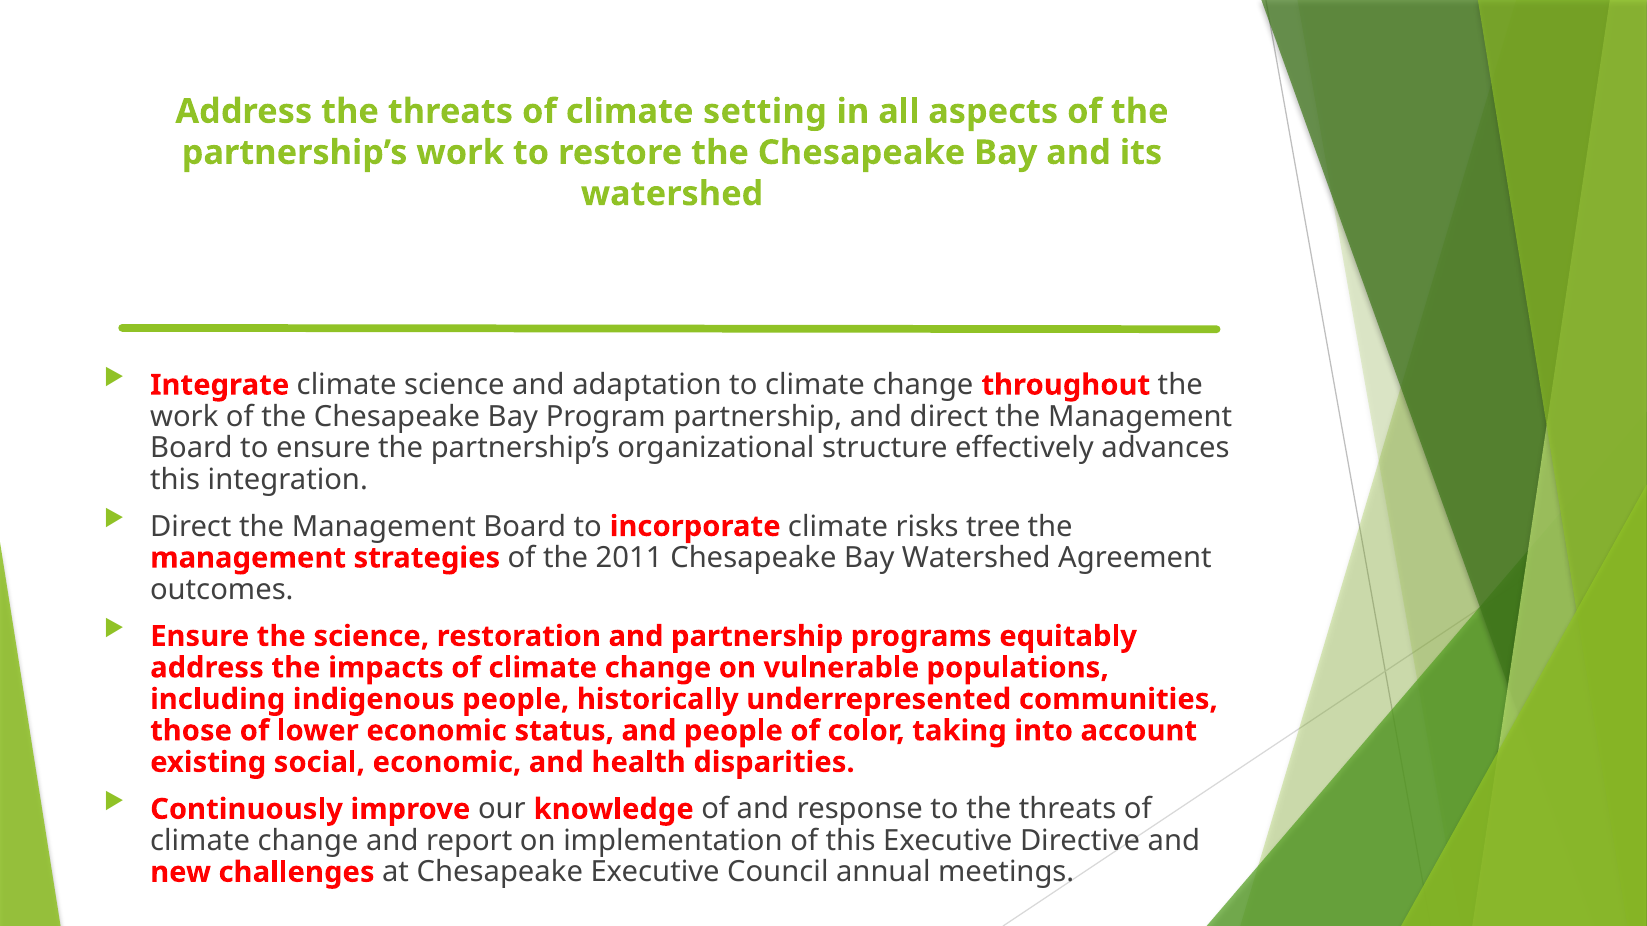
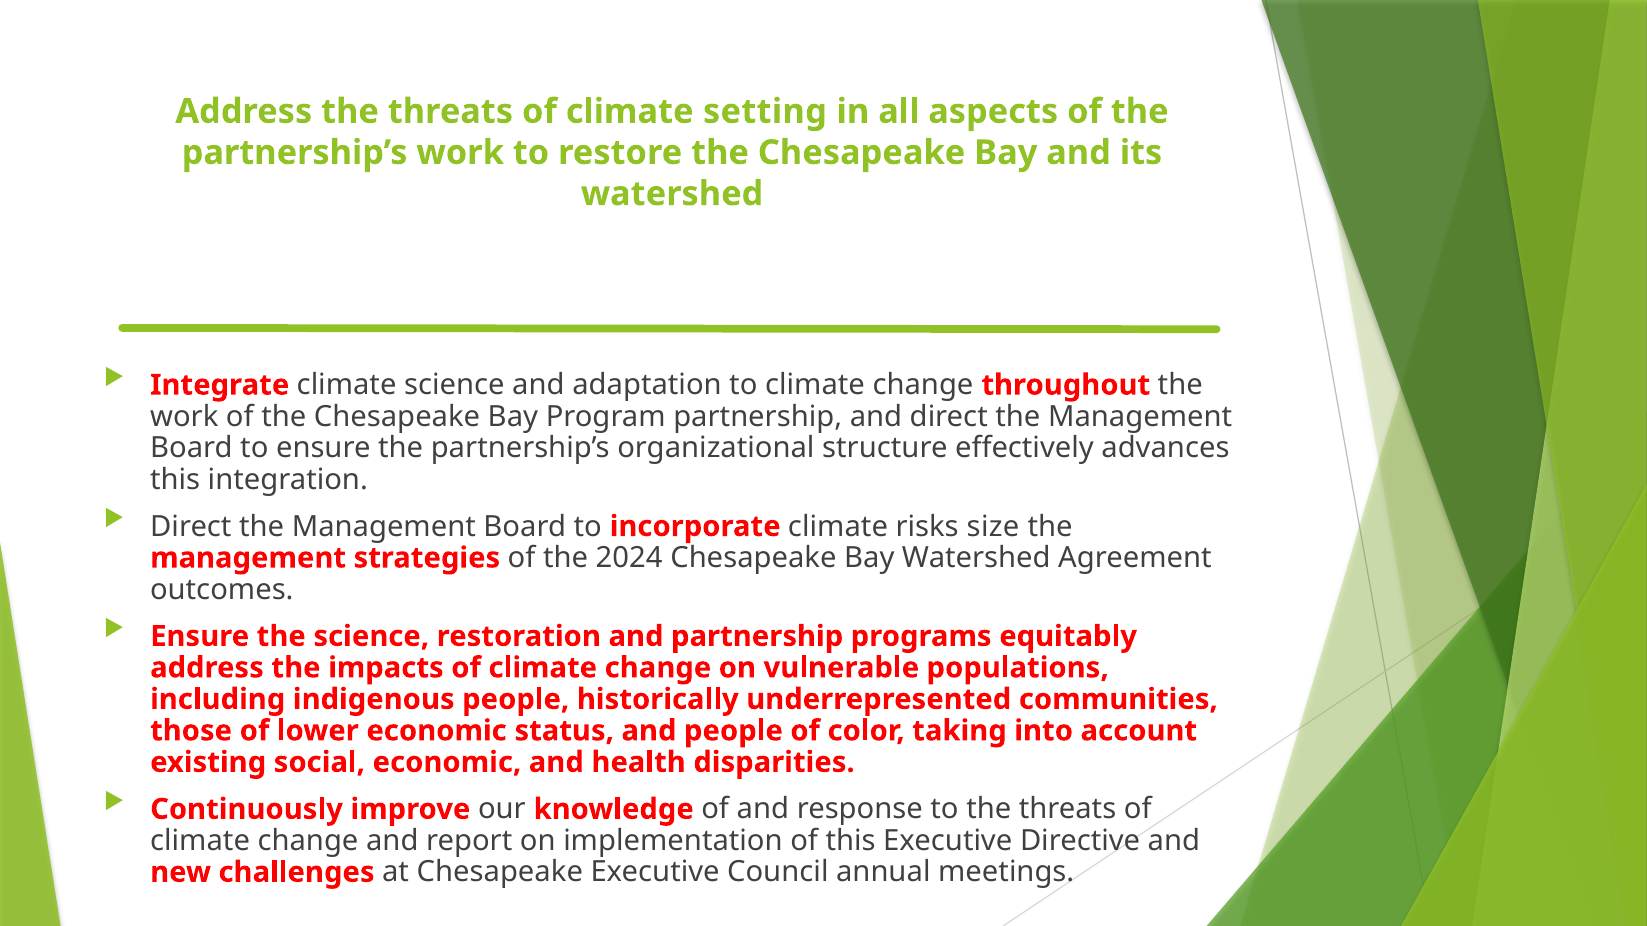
tree: tree -> size (993, 527)
2011: 2011 -> 2024 (629, 558)
